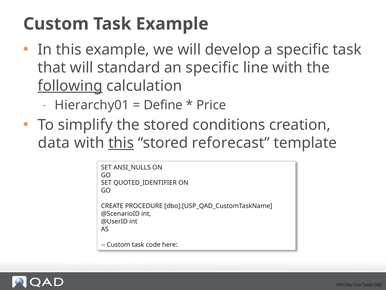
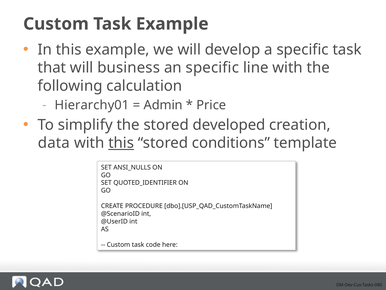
standard: standard -> business (129, 68)
following underline: present -> none (70, 86)
Define: Define -> Admin (163, 105)
conditions: conditions -> developed (229, 125)
reforecast: reforecast -> conditions (231, 143)
